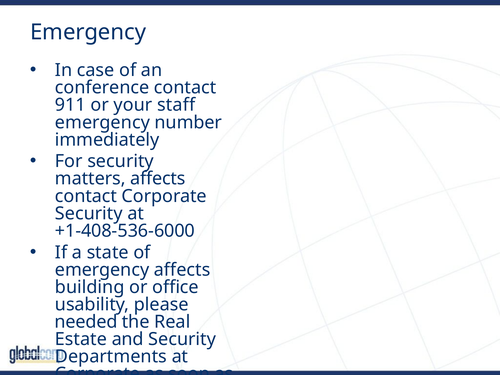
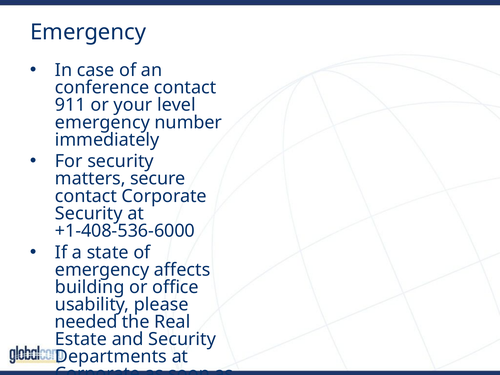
staff: staff -> level (176, 105)
matters affects: affects -> secure (158, 179)
